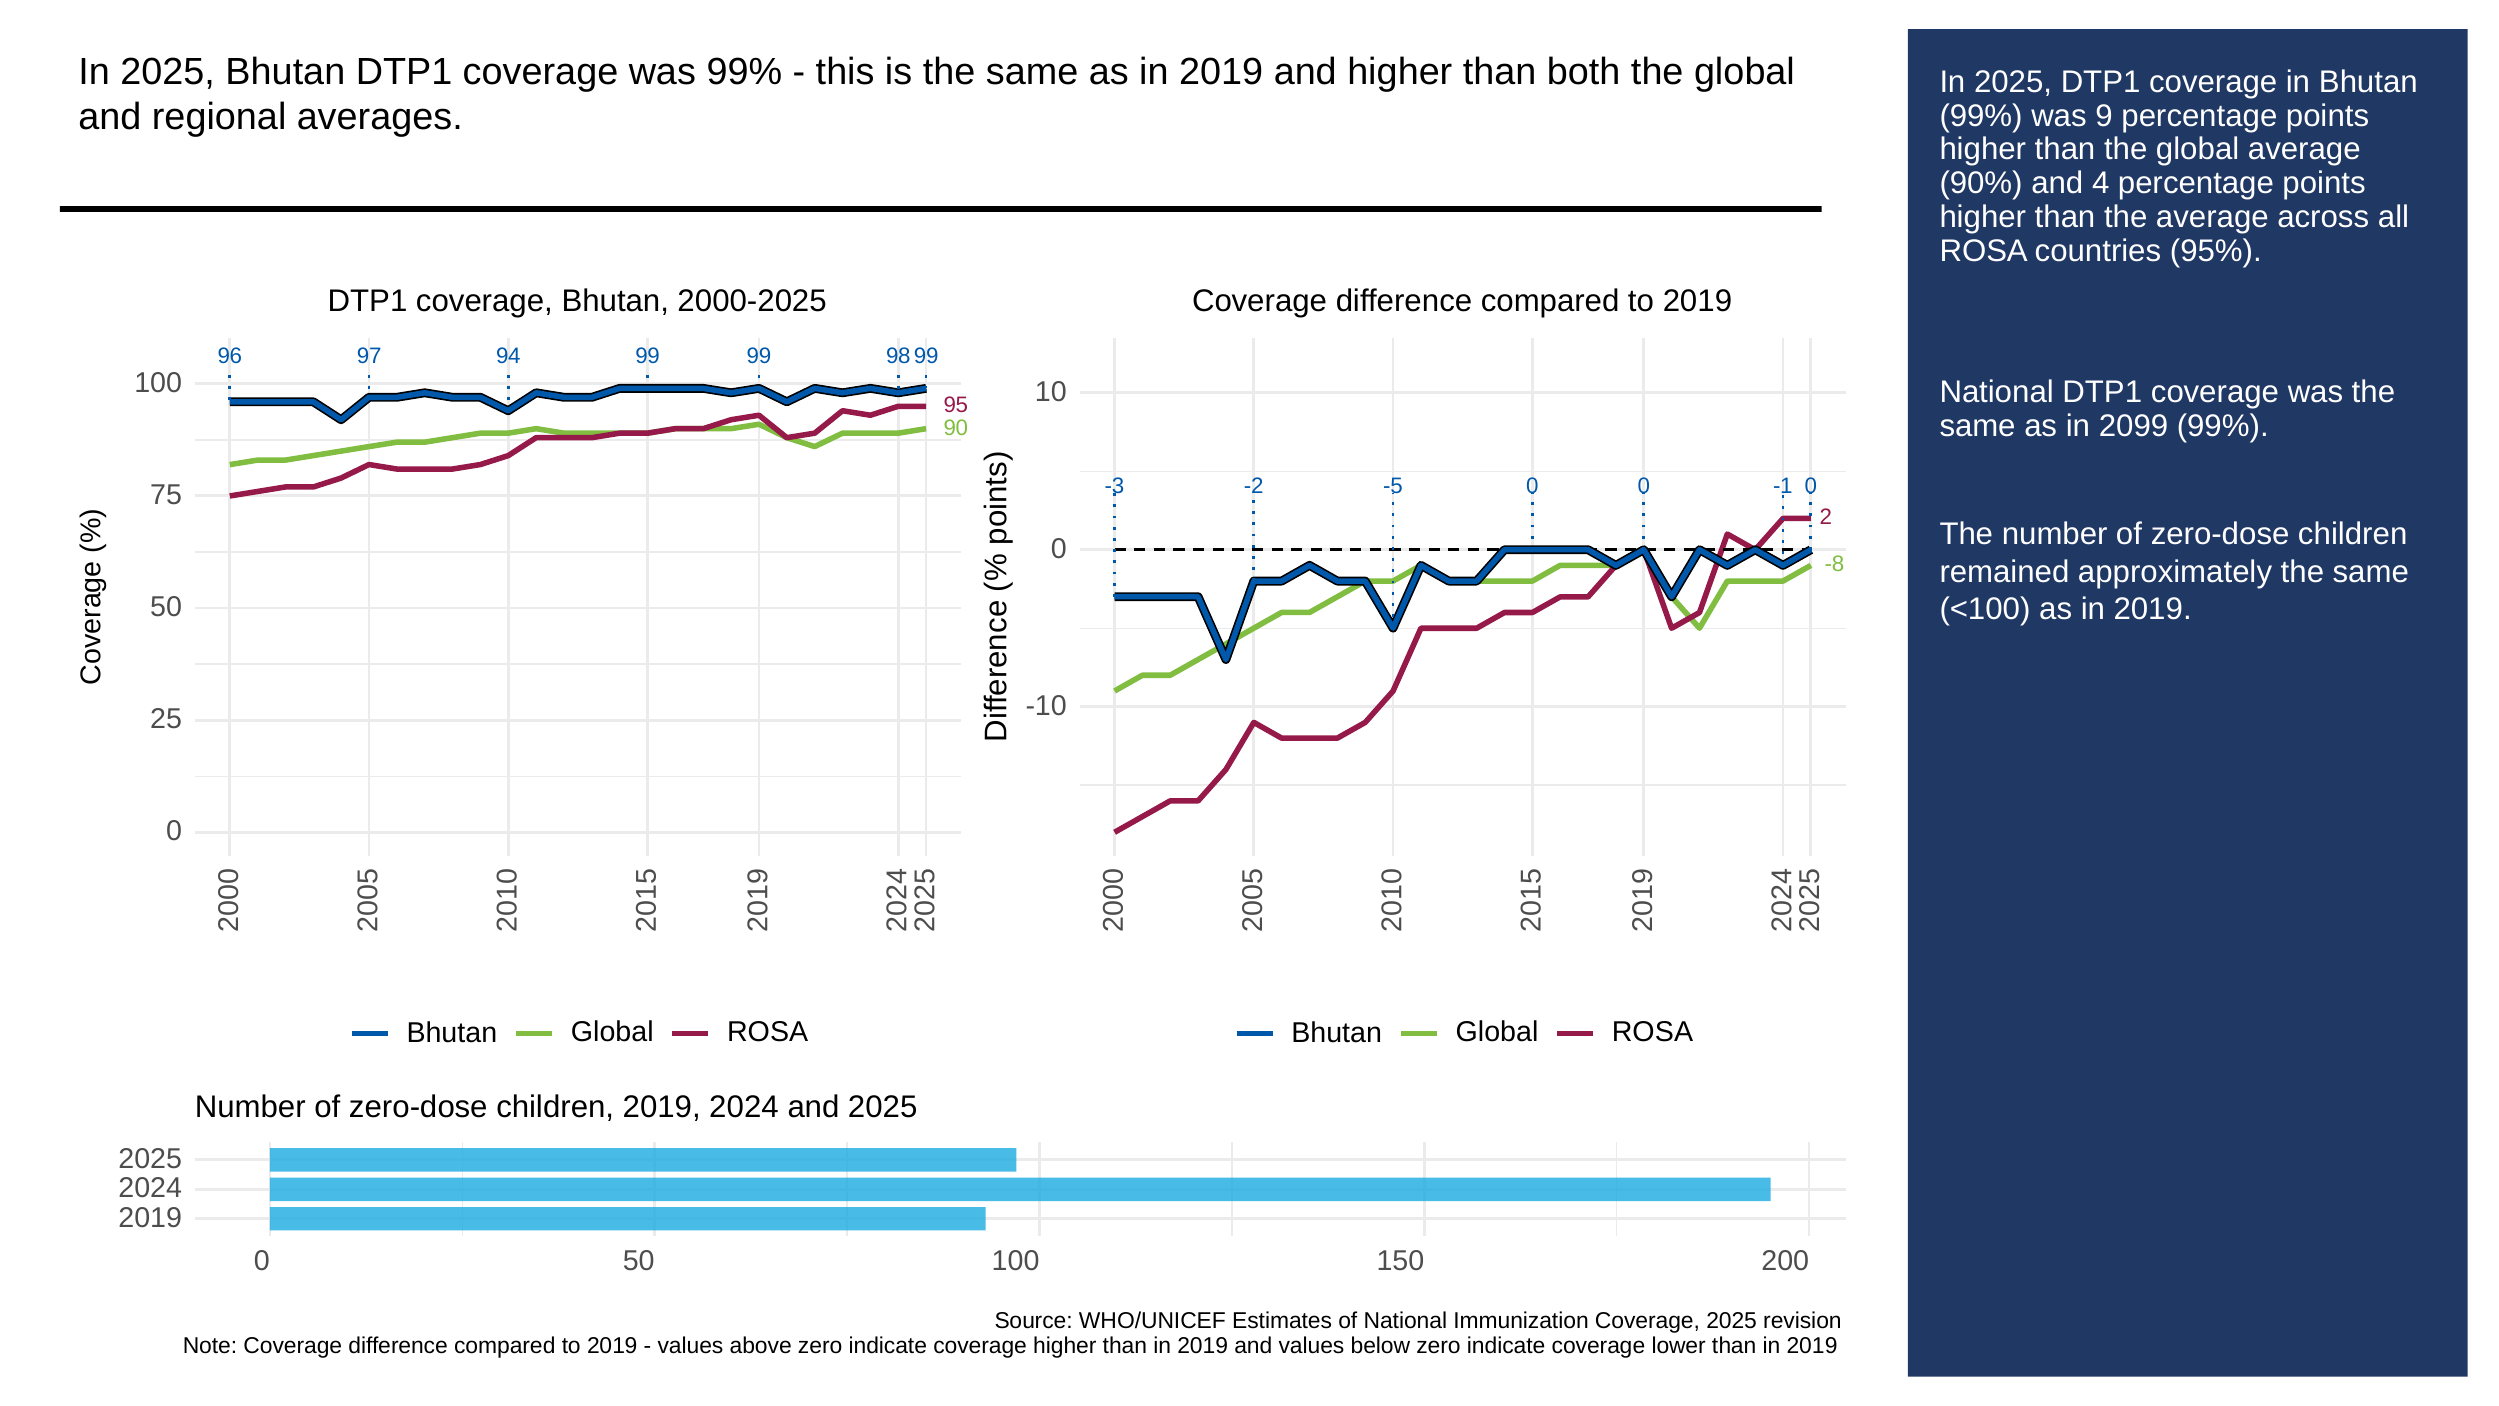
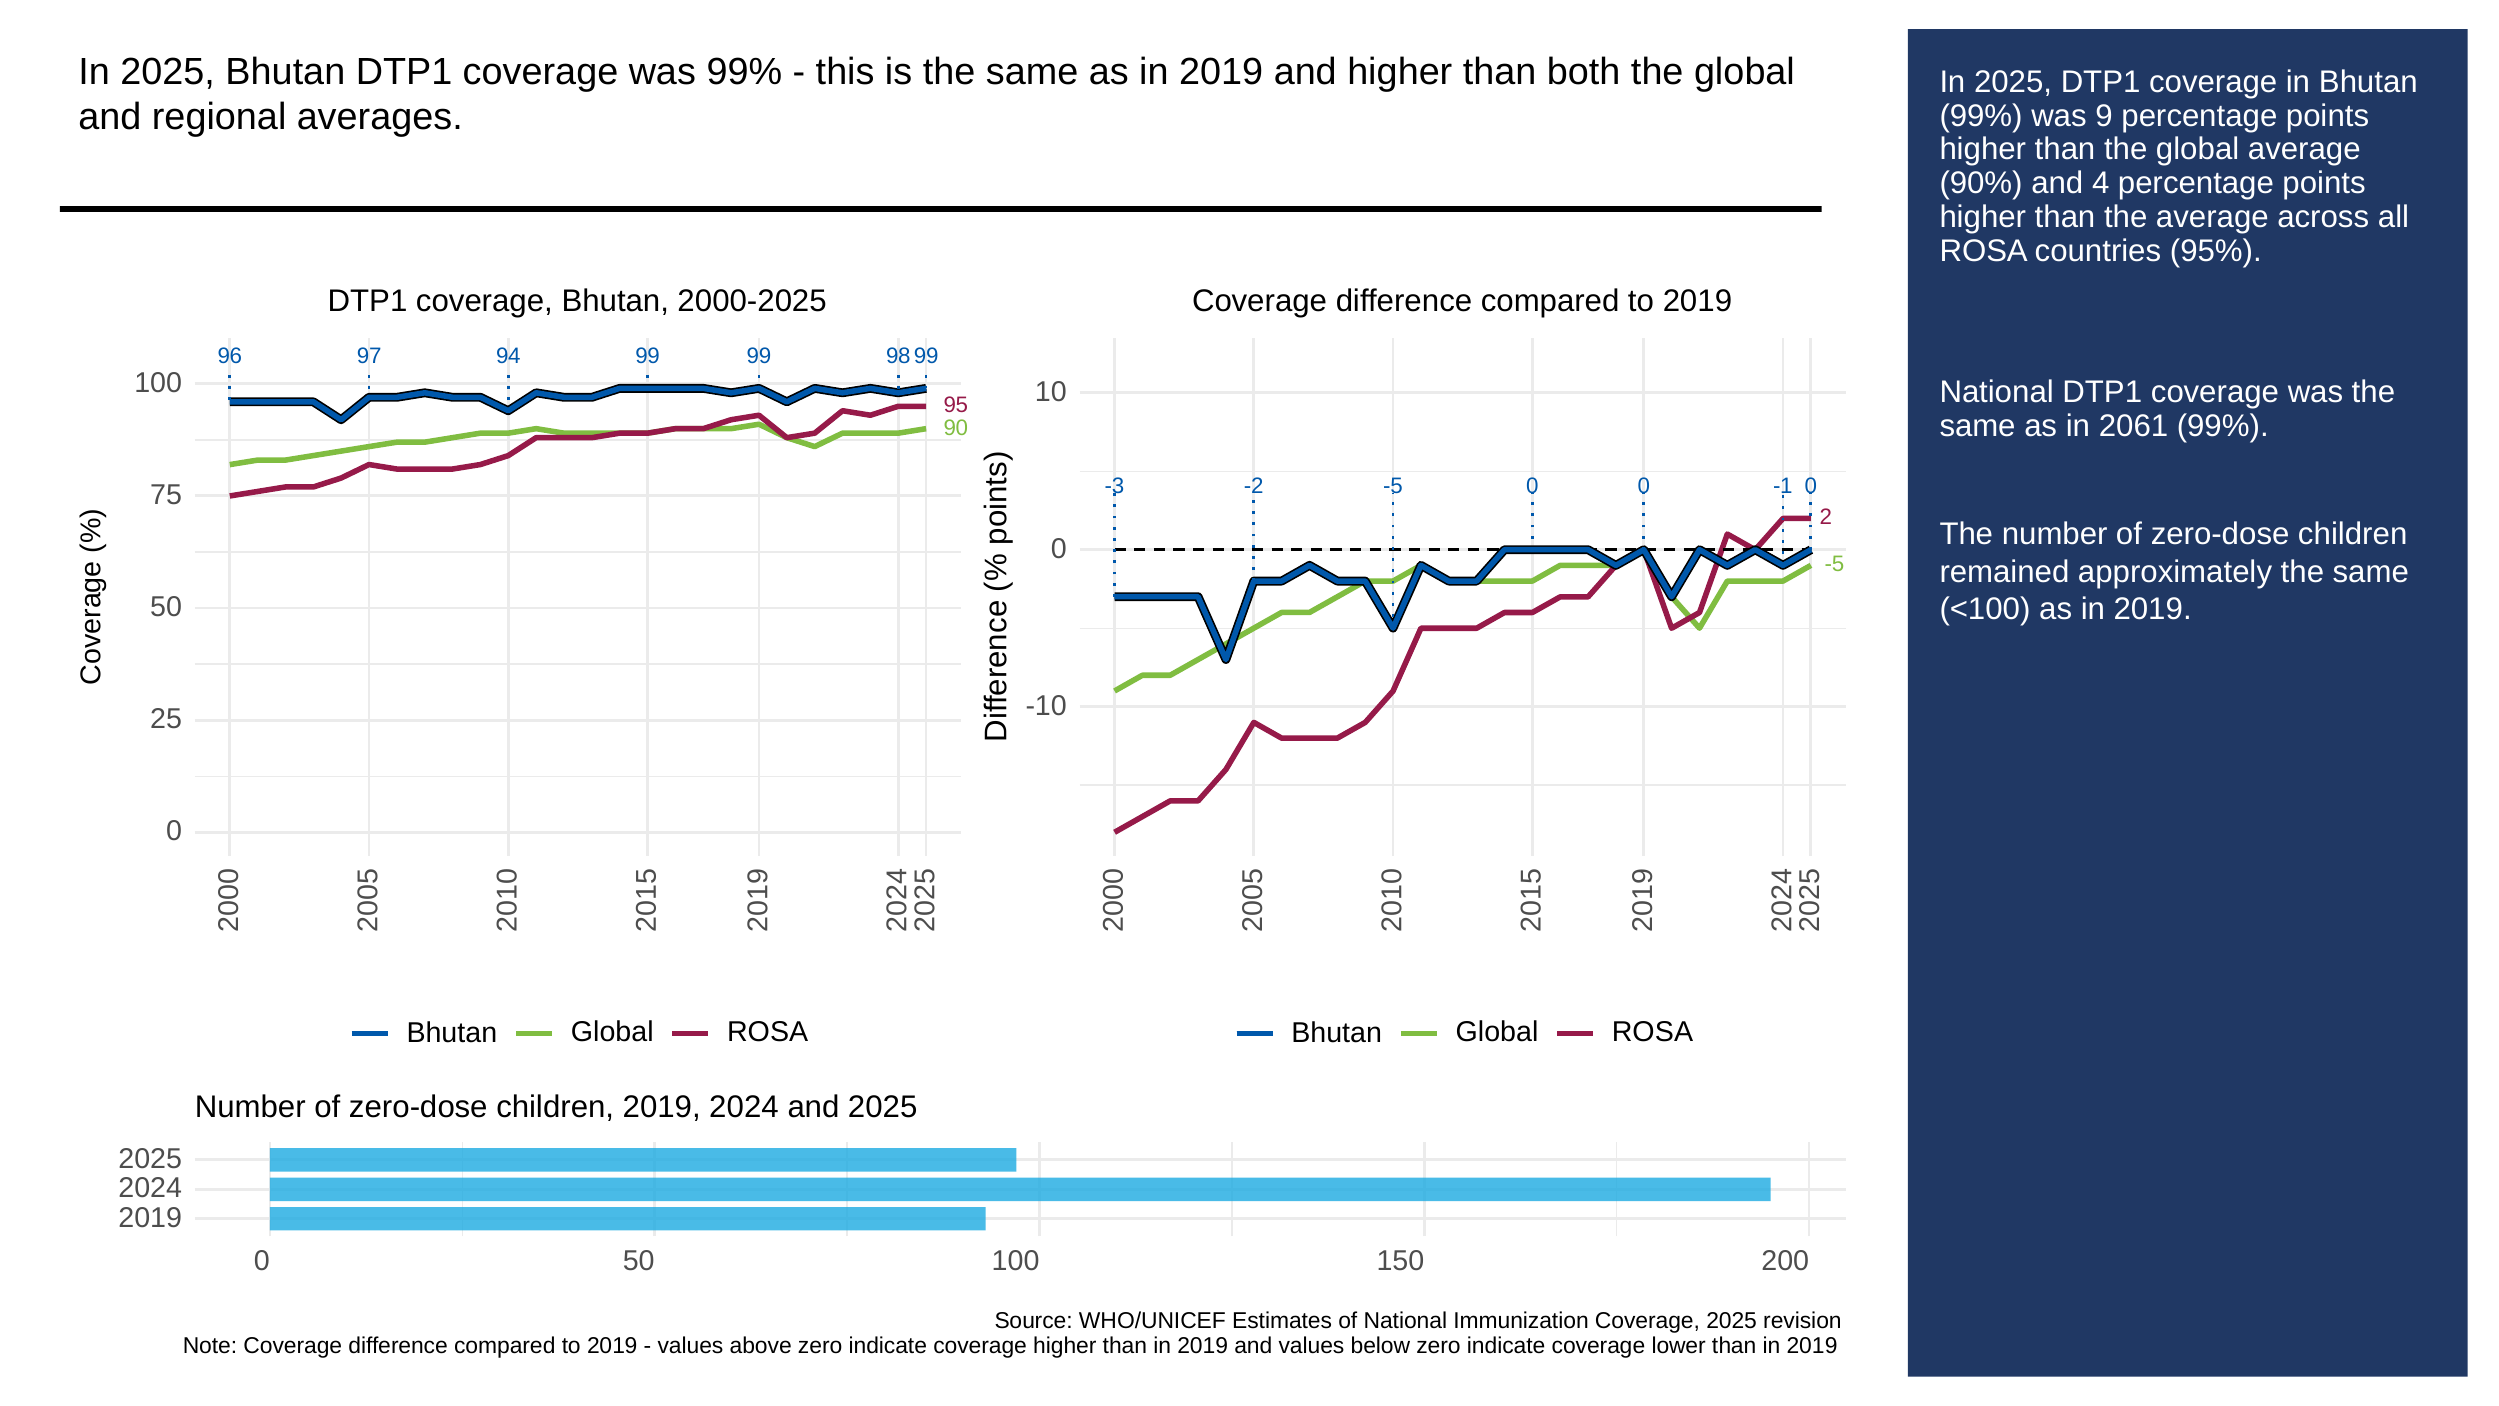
2099: 2099 -> 2061 (2134, 426)
-8: -8 -> -5 (1835, 564)
